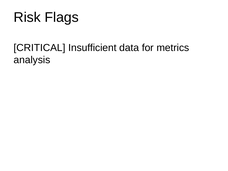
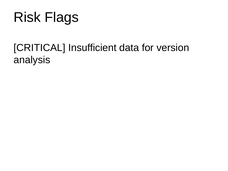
metrics: metrics -> version (173, 48)
